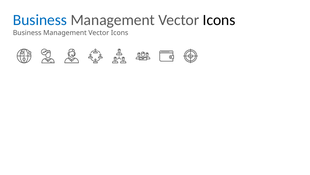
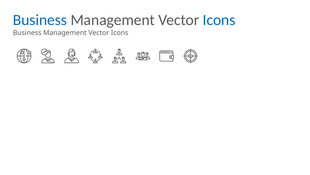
Icons colour: black -> blue (219, 20)
